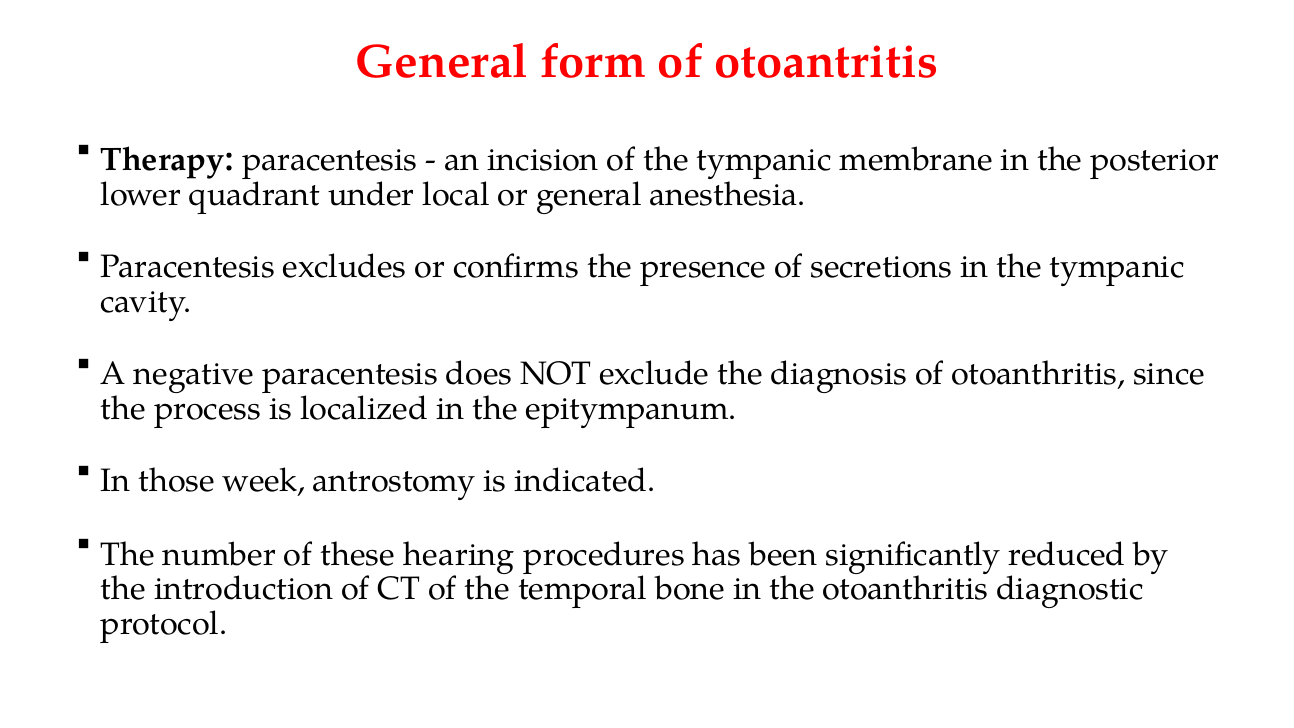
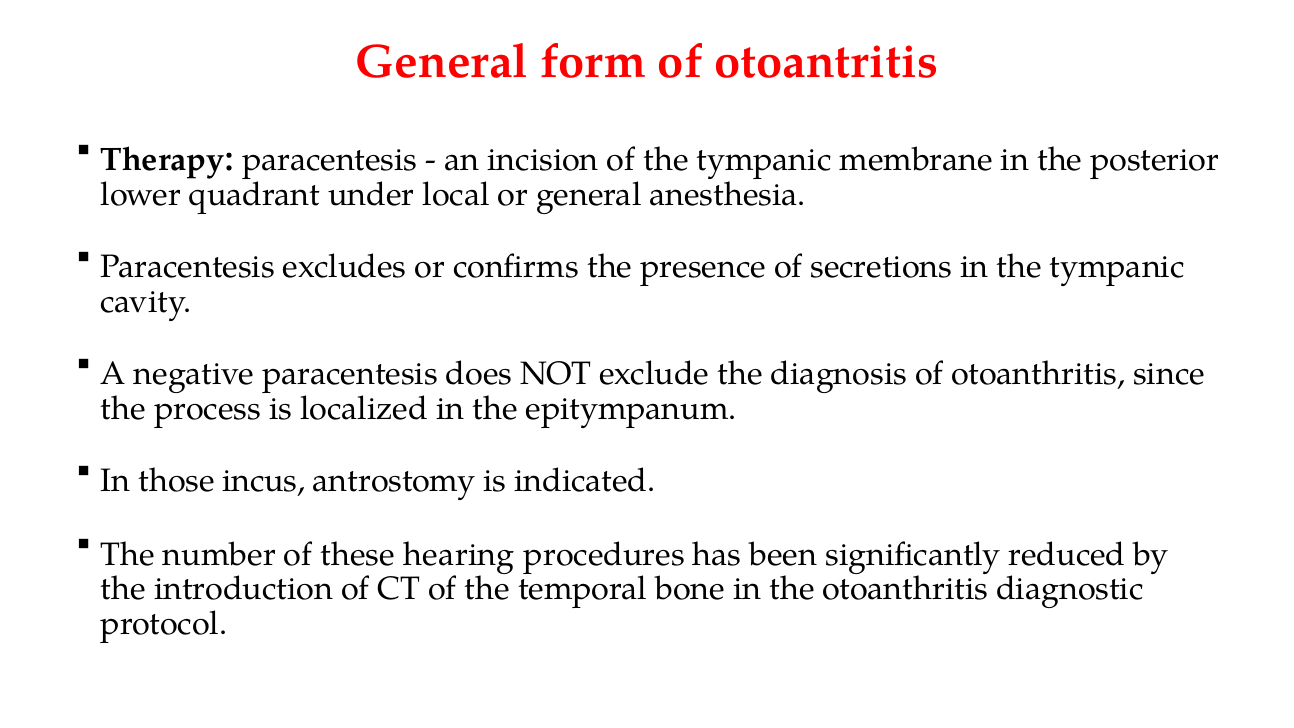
week: week -> incus (264, 480)
